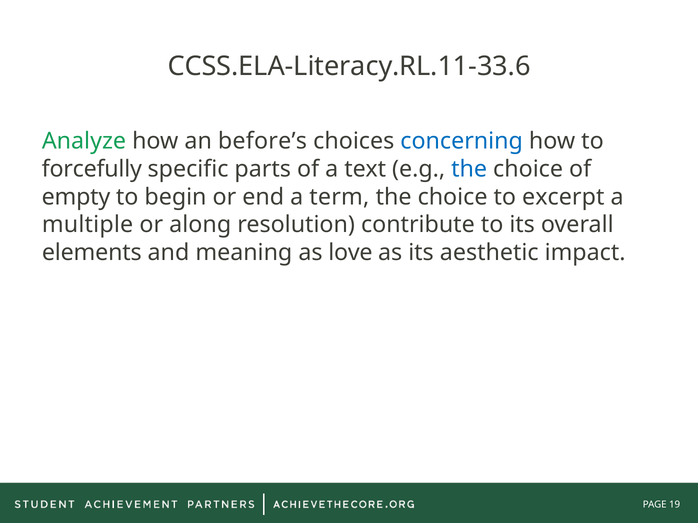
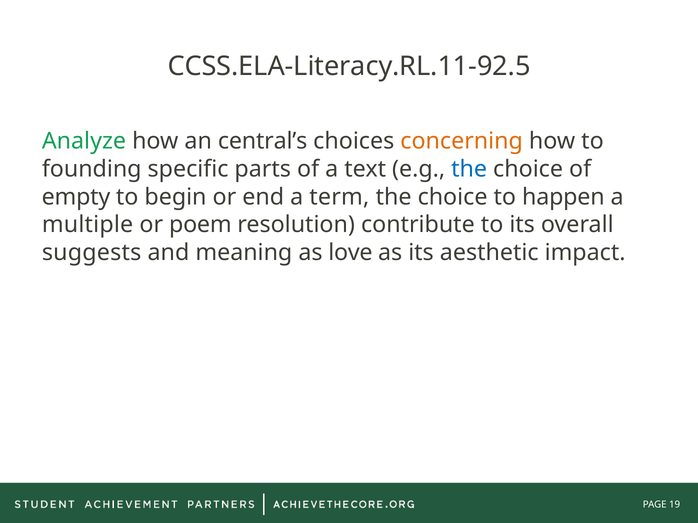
CCSS.ELA-Literacy.RL.11-33.6: CCSS.ELA-Literacy.RL.11-33.6 -> CCSS.ELA-Literacy.RL.11-92.5 (349, 66)
before’s: before’s -> central’s (263, 141)
concerning colour: blue -> orange (462, 141)
forcefully: forcefully -> founding (92, 169)
excerpt: excerpt -> happen (563, 197)
along: along -> poem (200, 225)
elements: elements -> suggests (92, 253)
